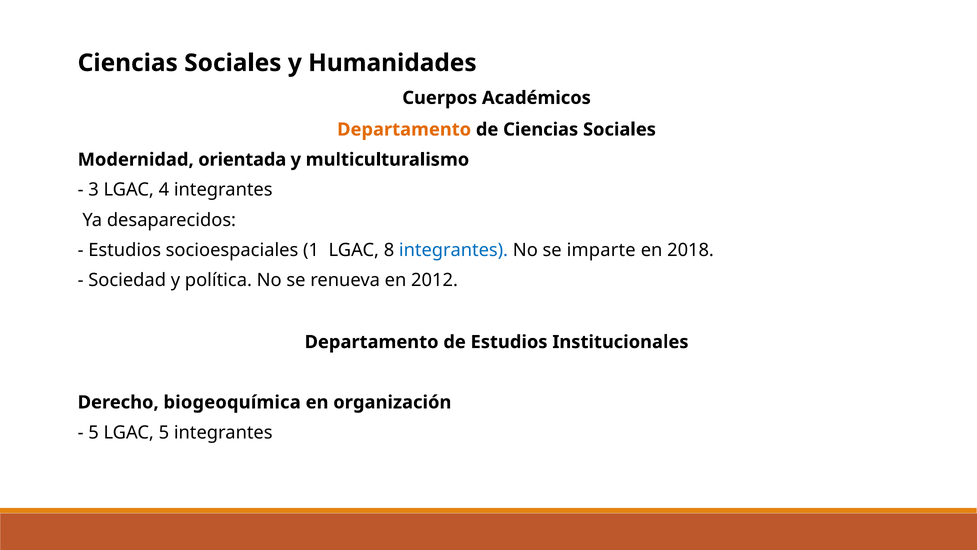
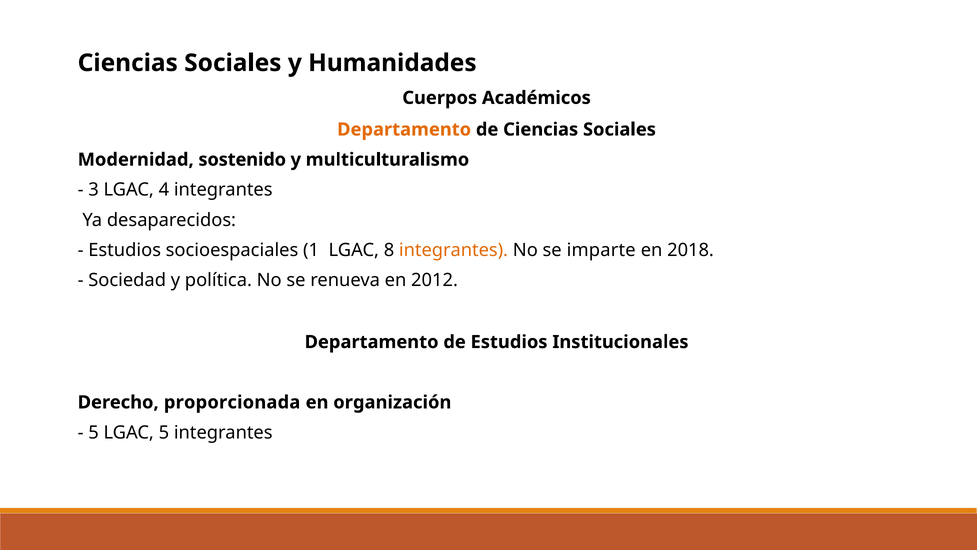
orientada: orientada -> sostenido (242, 160)
integrantes colour: blue -> orange (454, 250)
biogeoquímica: biogeoquímica -> proporcionada (232, 402)
